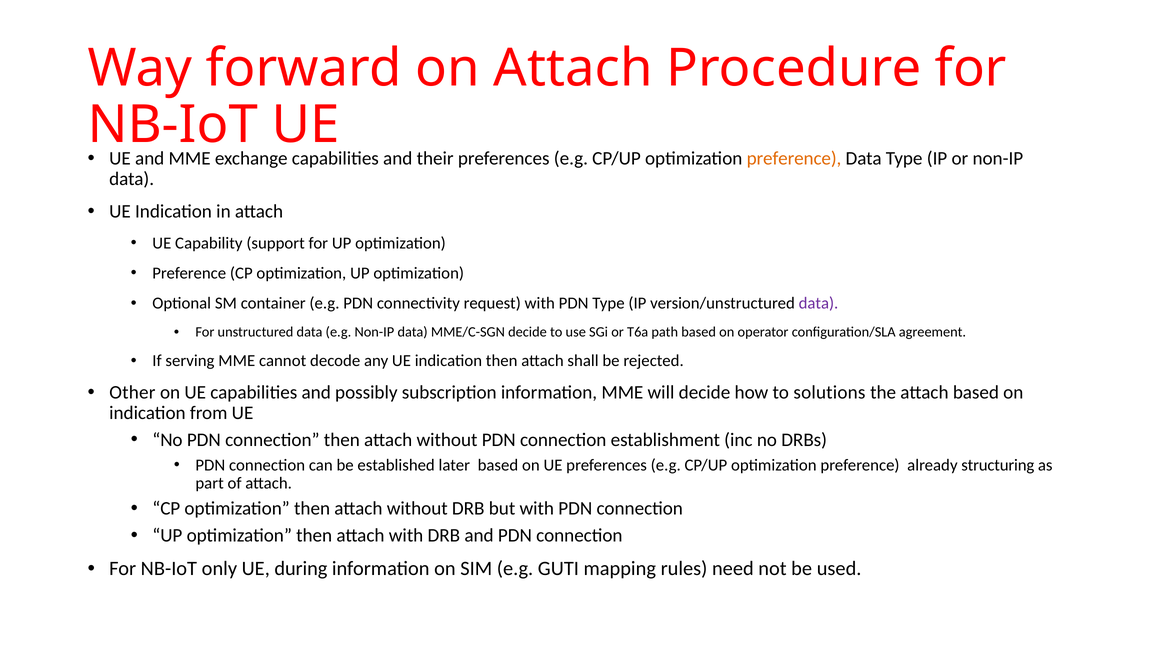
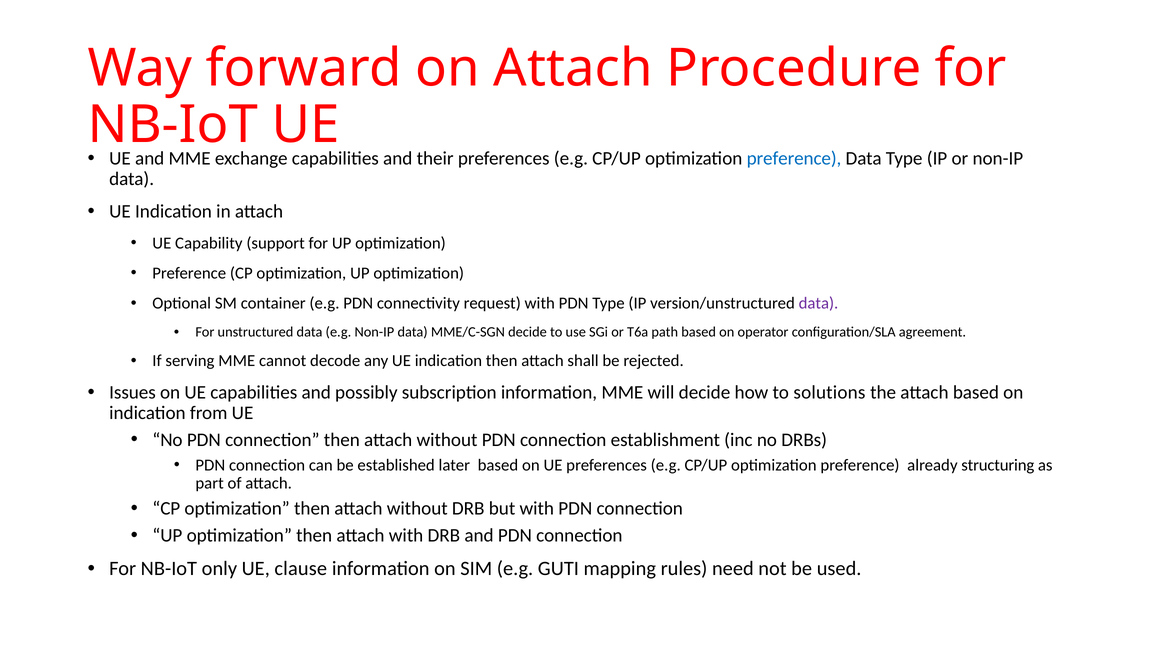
preference colour: orange -> blue (794, 158)
Other: Other -> Issues (133, 392)
during: during -> clause (301, 568)
